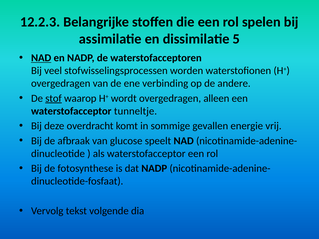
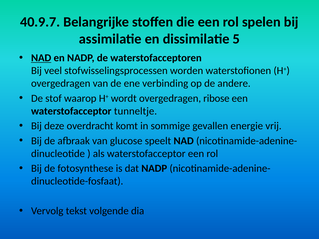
12.2.3: 12.2.3 -> 40.9.7 (40, 22)
stof underline: present -> none (54, 98)
alleen: alleen -> ribose (216, 98)
